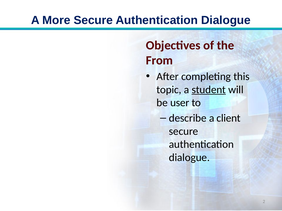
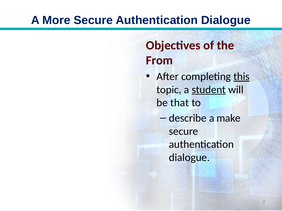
this underline: none -> present (242, 77)
user: user -> that (180, 103)
client: client -> make (229, 118)
